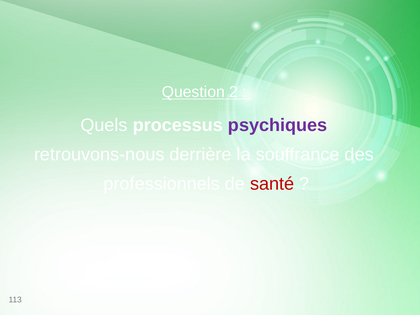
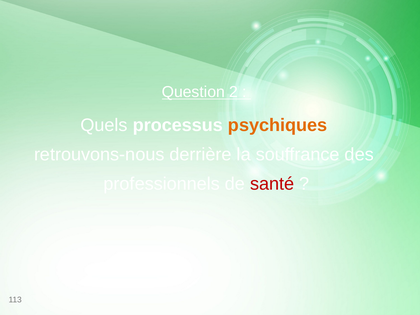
psychiques colour: purple -> orange (278, 125)
